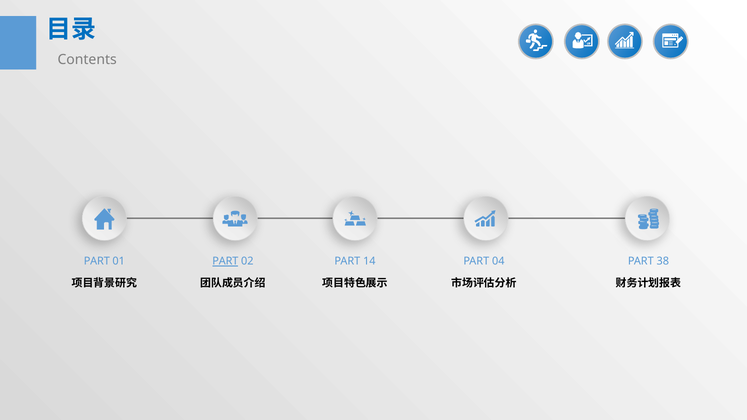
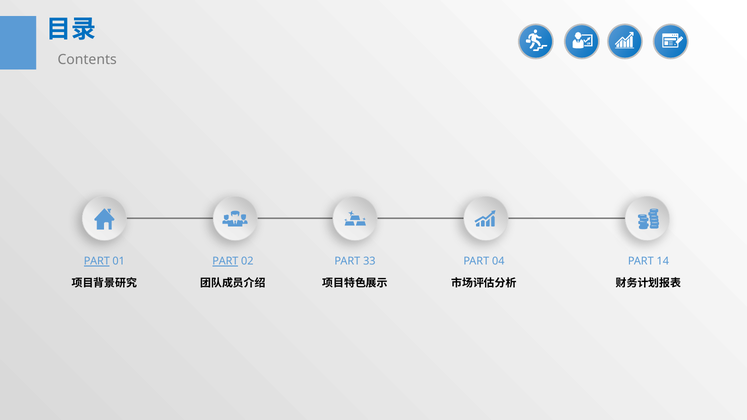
PART underline: none -> present (97, 261)
14: 14 -> 33 (369, 261)
38: 38 -> 14 (663, 261)
